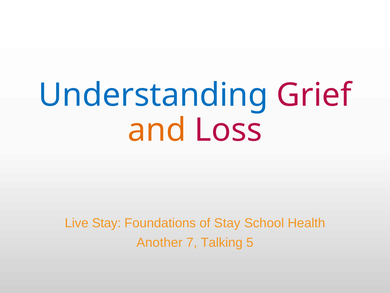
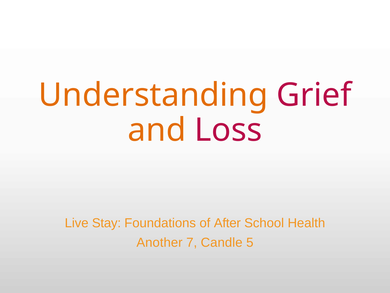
Understanding colour: blue -> orange (153, 95)
of Stay: Stay -> After (227, 223)
Talking: Talking -> Candle (222, 242)
